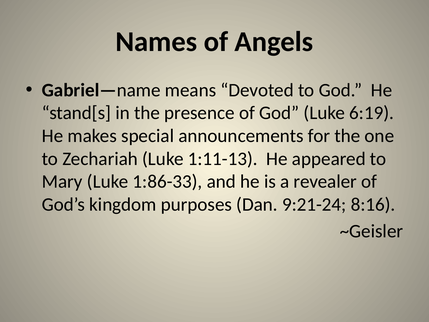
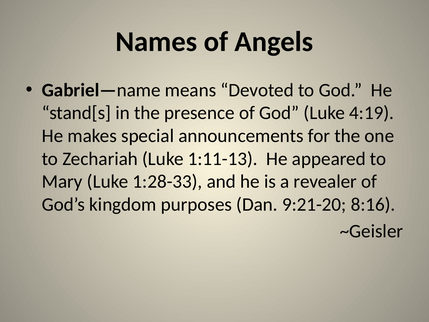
6:19: 6:19 -> 4:19 (372, 113)
1:86-33: 1:86-33 -> 1:28-33 (167, 182)
9:21-24: 9:21-24 -> 9:21-20 (314, 204)
